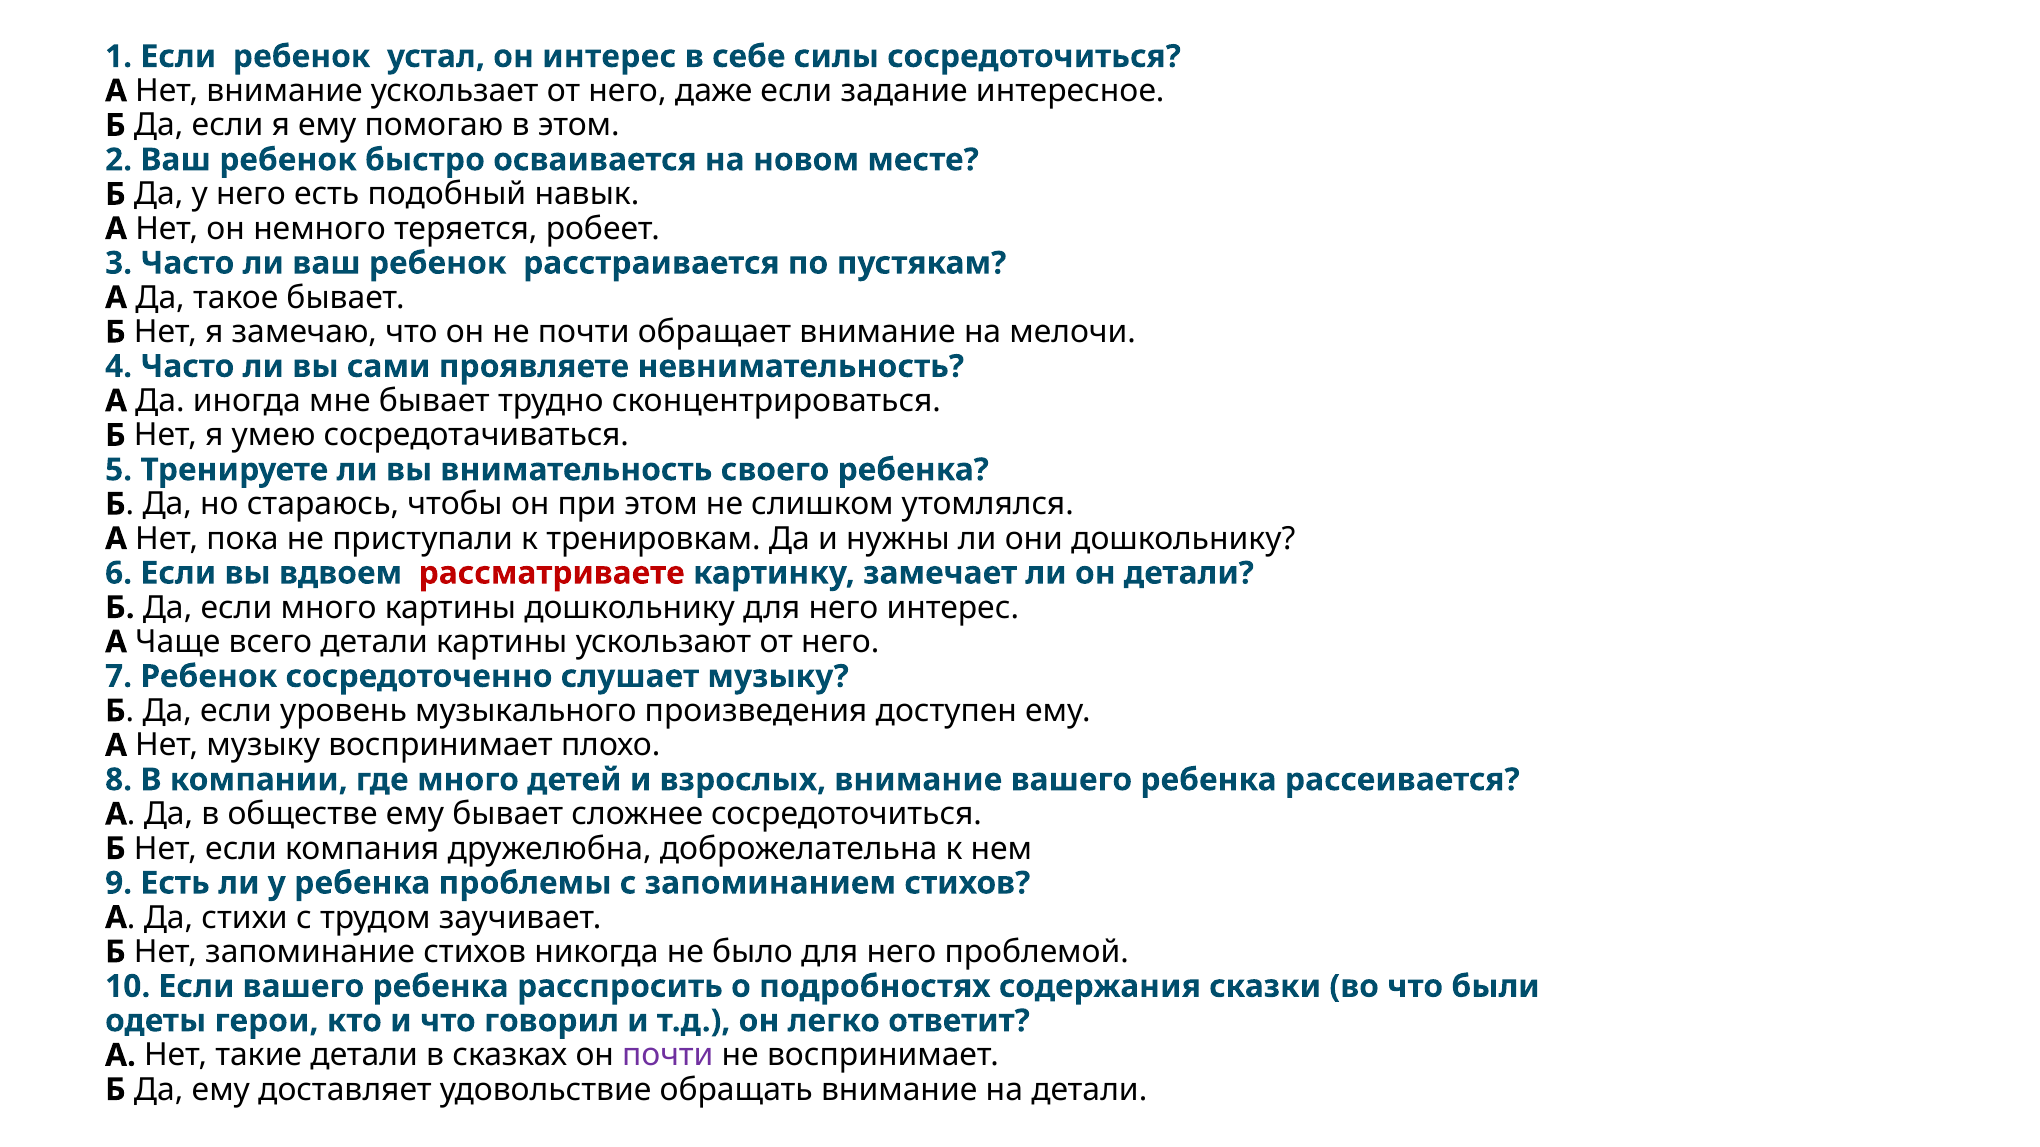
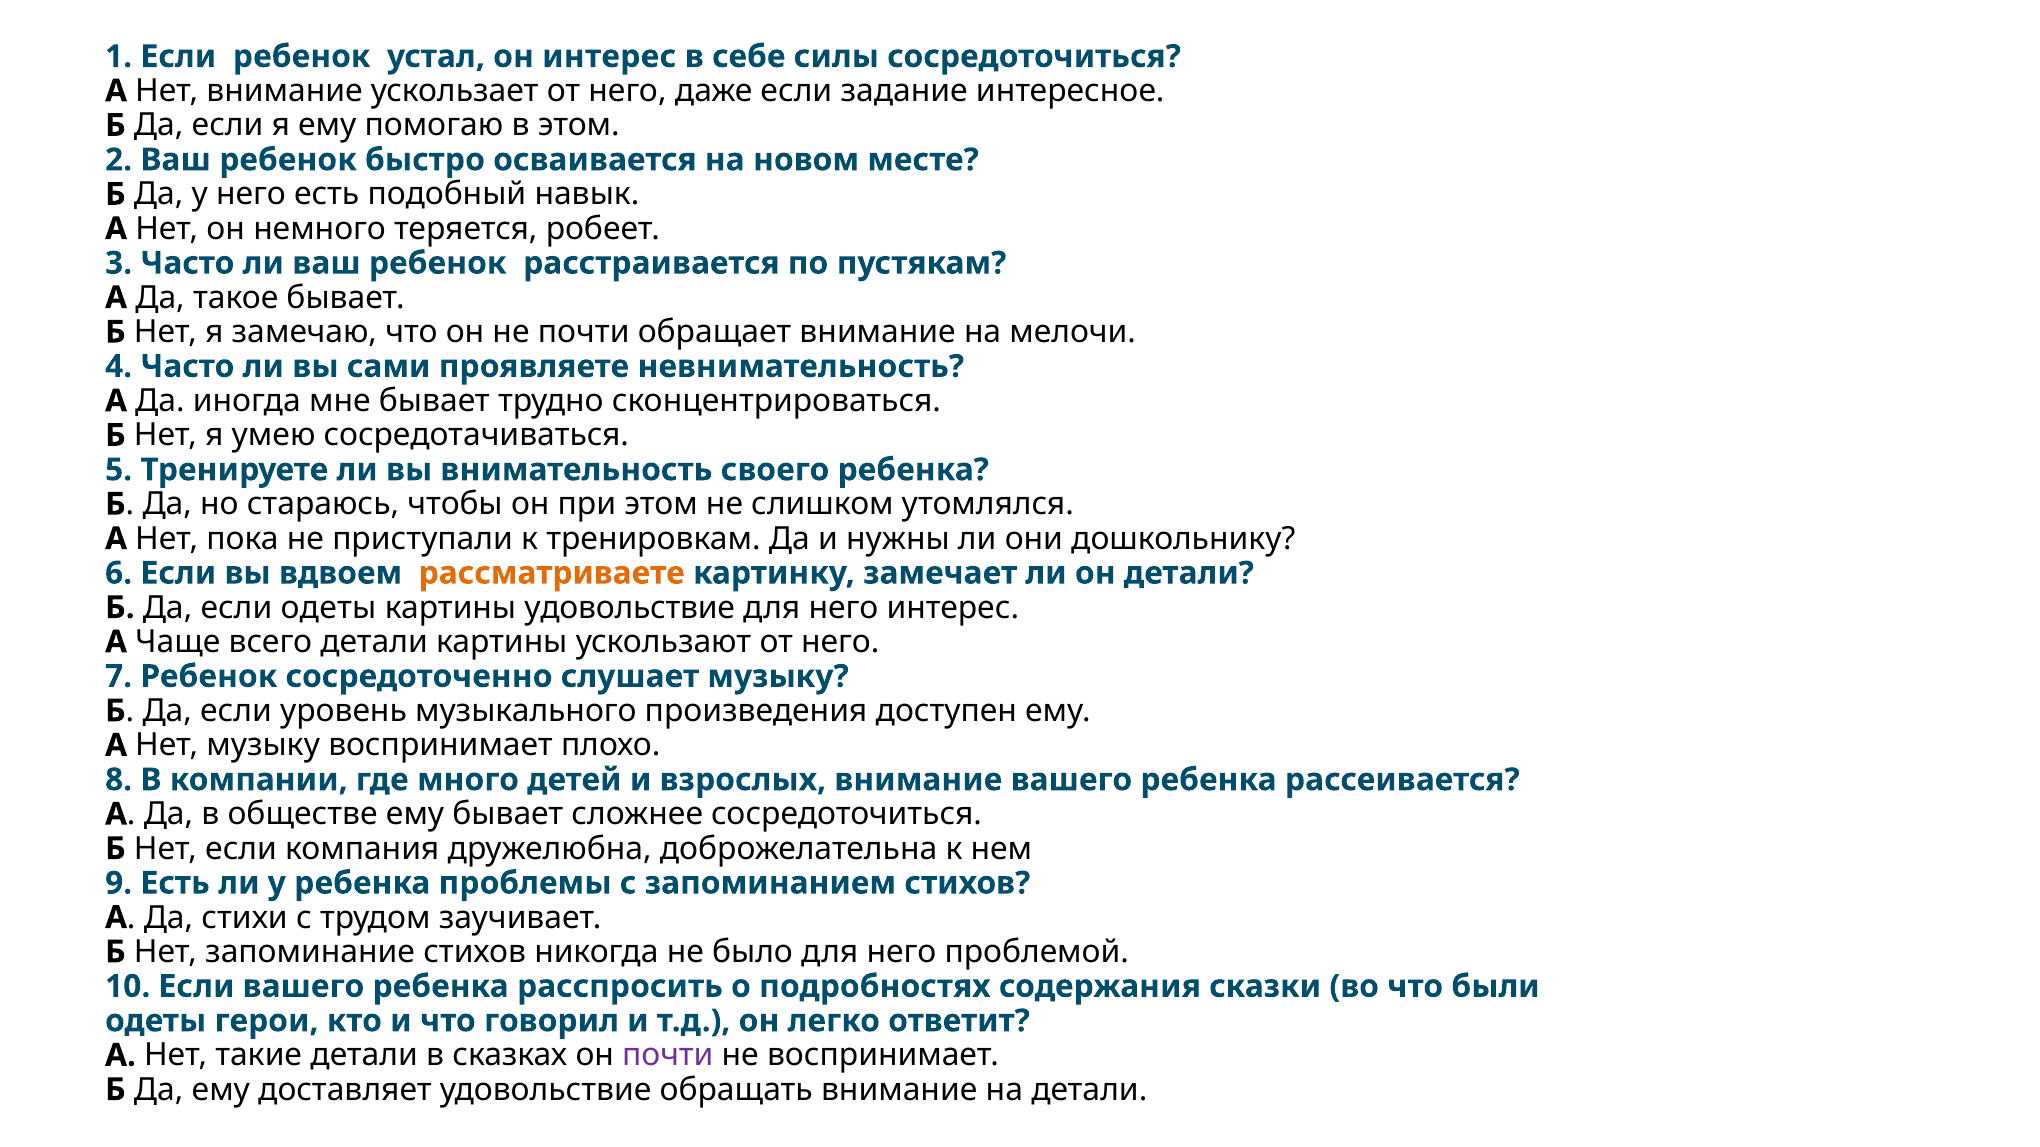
рассматриваете colour: red -> orange (552, 573)
если много: много -> одеты (328, 608)
картины дошкольнику: дошкольнику -> удовольствие (630, 608)
